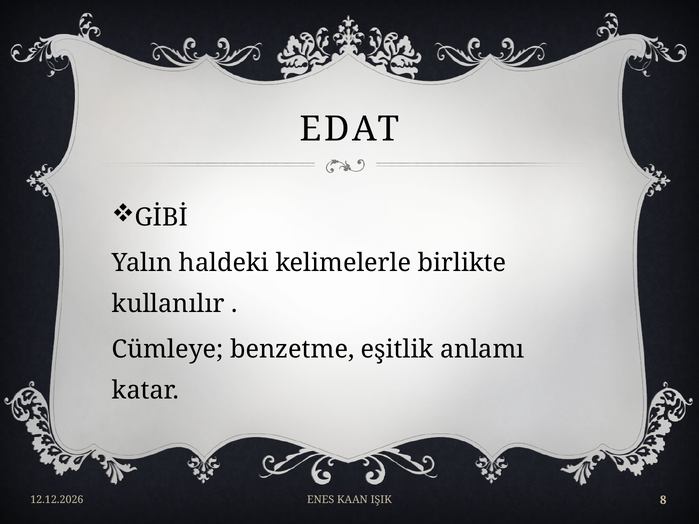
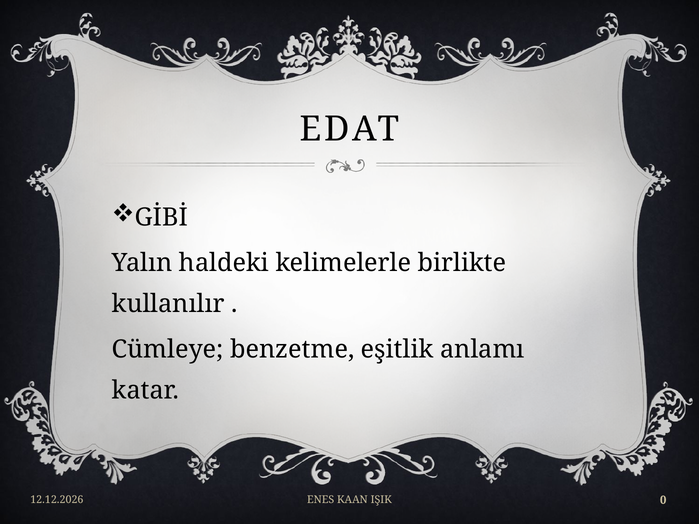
8: 8 -> 0 (663, 500)
